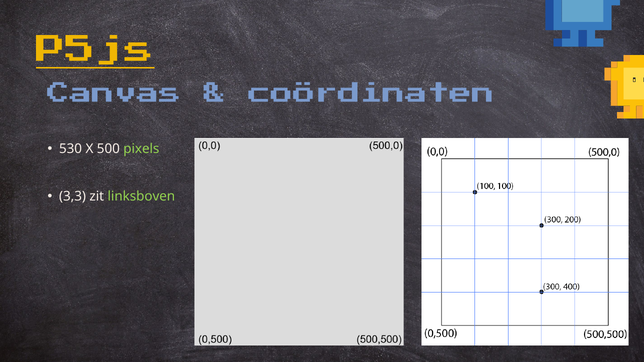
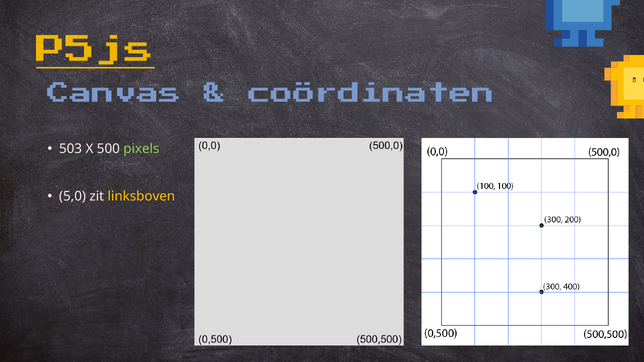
530: 530 -> 503 (71, 149)
3,3: 3,3 -> 5,0 (73, 197)
linksboven colour: light green -> yellow (141, 197)
